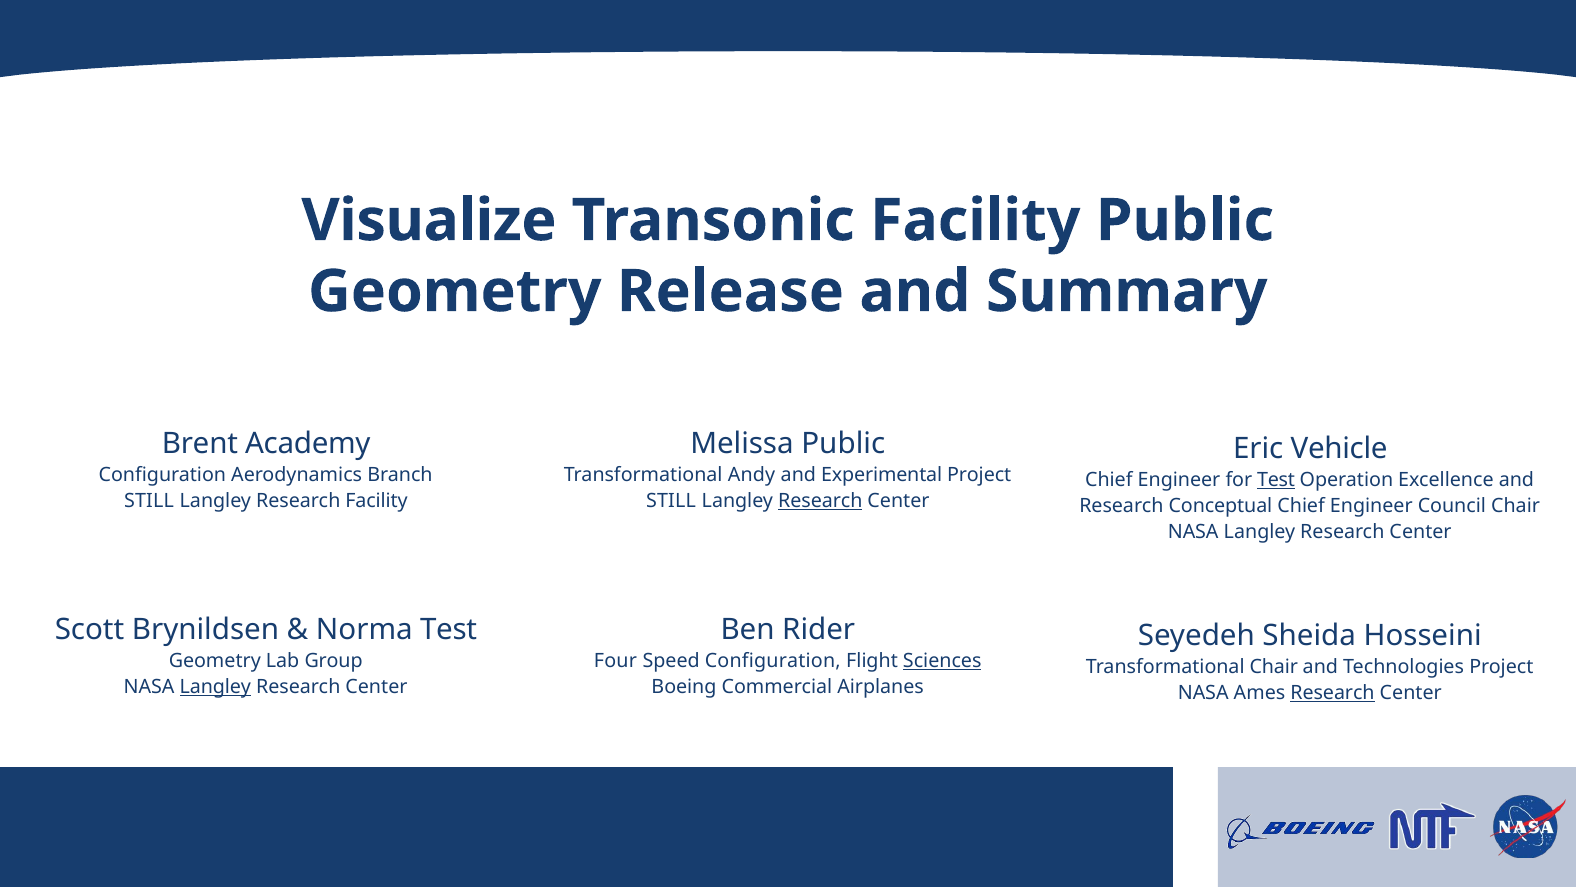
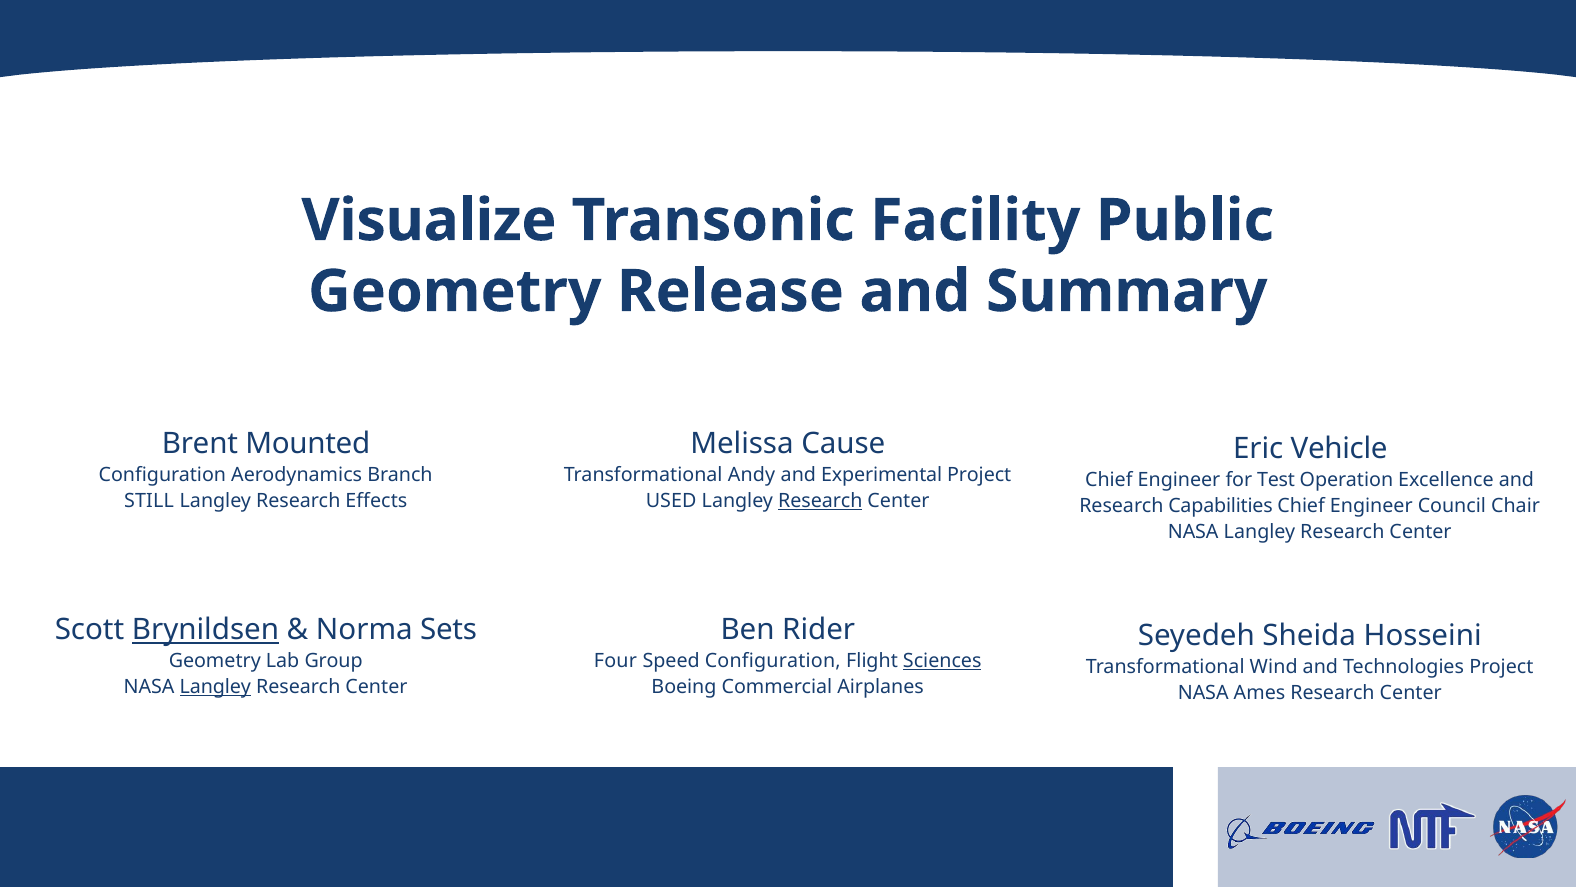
Academy: Academy -> Mounted (308, 443)
Melissa Public: Public -> Cause (843, 443)
Test underline: present -> none (1276, 480)
Research Facility: Facility -> Effects (376, 501)
STILL: STILL -> USED (671, 501)
Conceptual: Conceptual -> Capabilities (1221, 506)
Brynildsen underline: none -> present (206, 630)
Norma Test: Test -> Sets (449, 630)
Transformational Chair: Chair -> Wind (1274, 666)
Research underline: present -> none (1332, 692)
